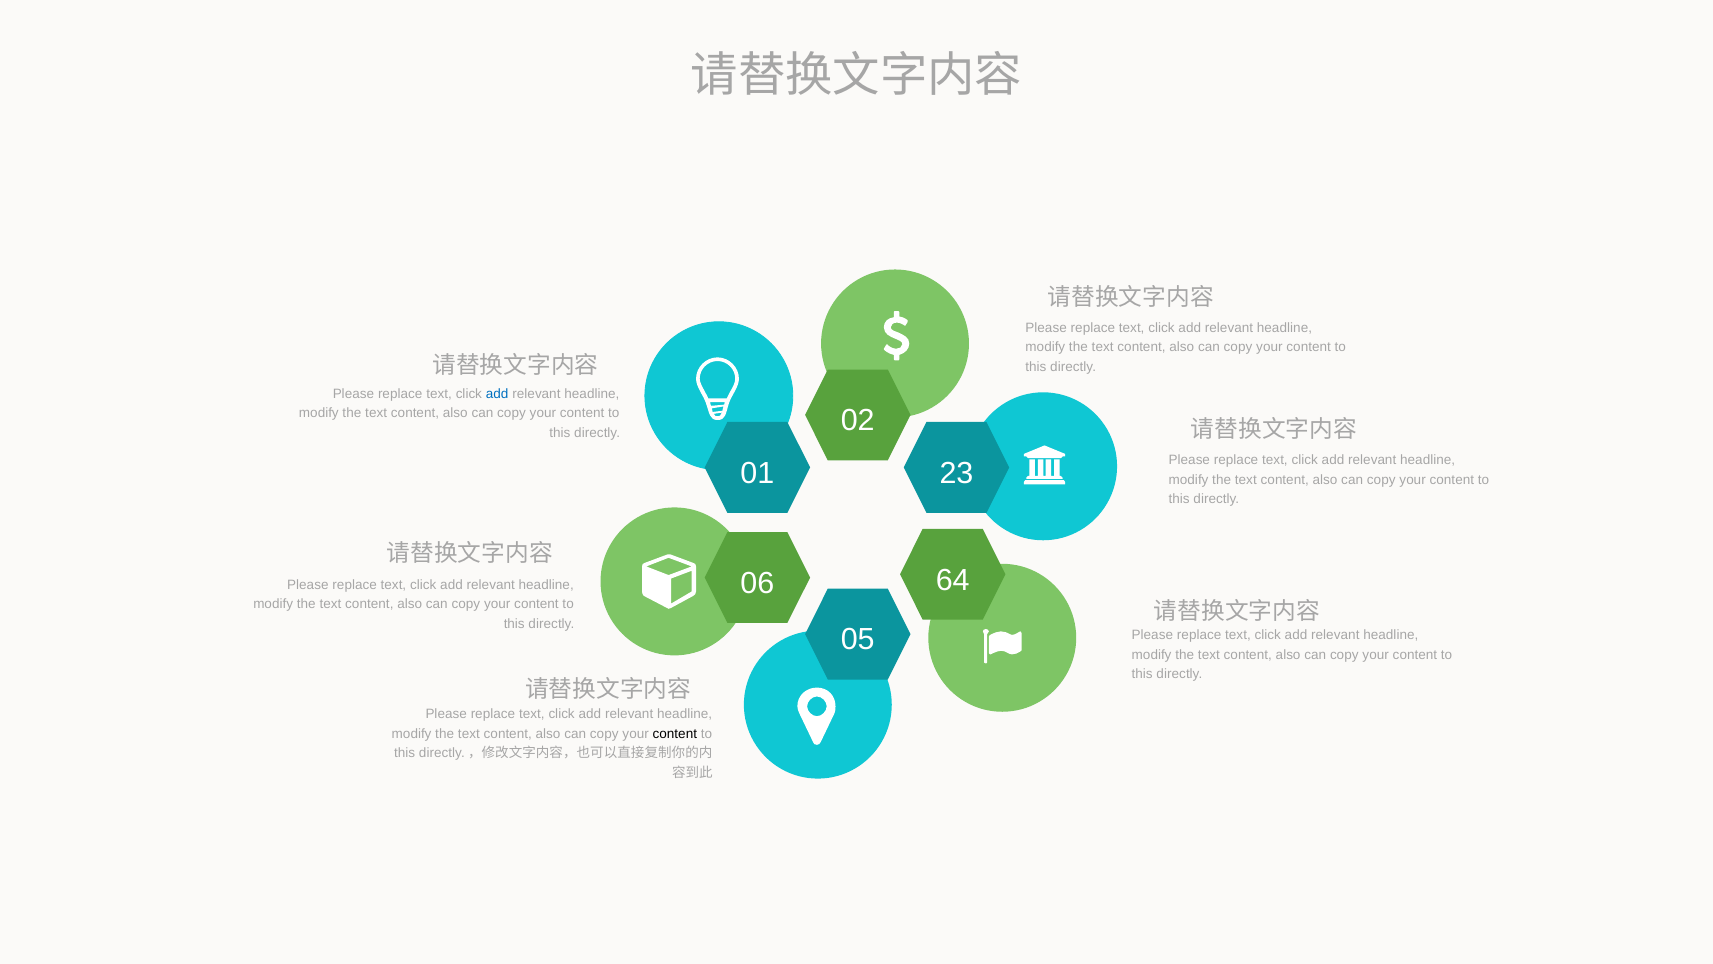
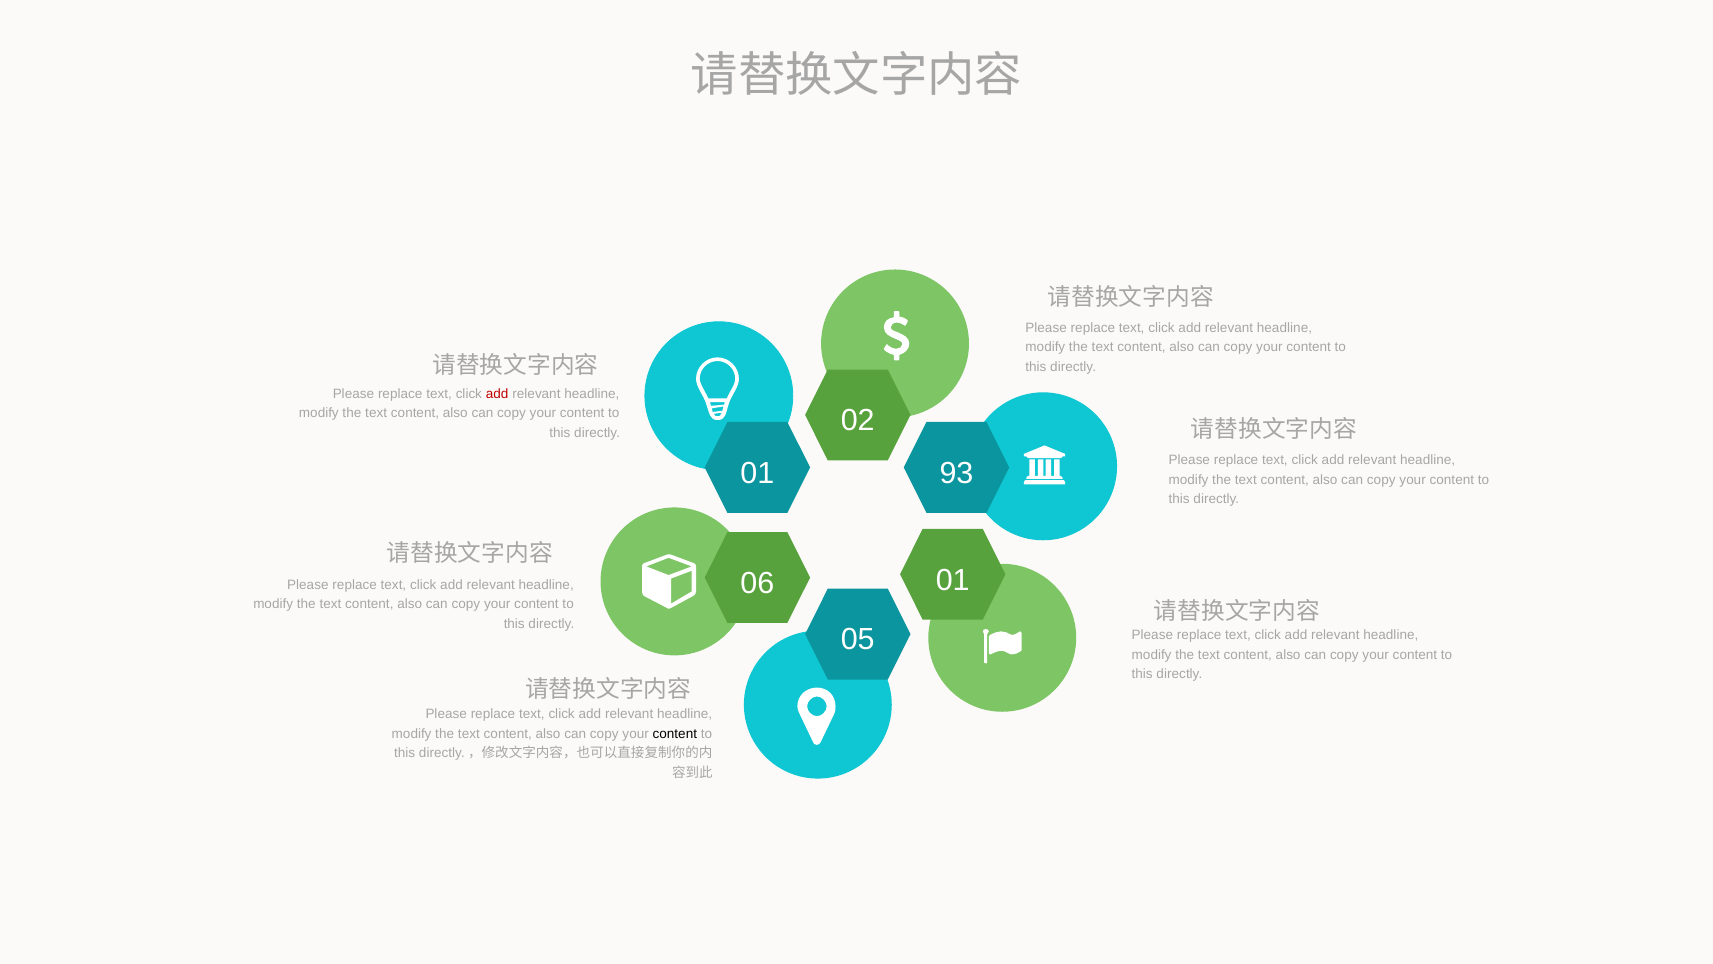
add colour: blue -> red (497, 394)
23: 23 -> 93 (956, 473)
06 64: 64 -> 01 (953, 580)
